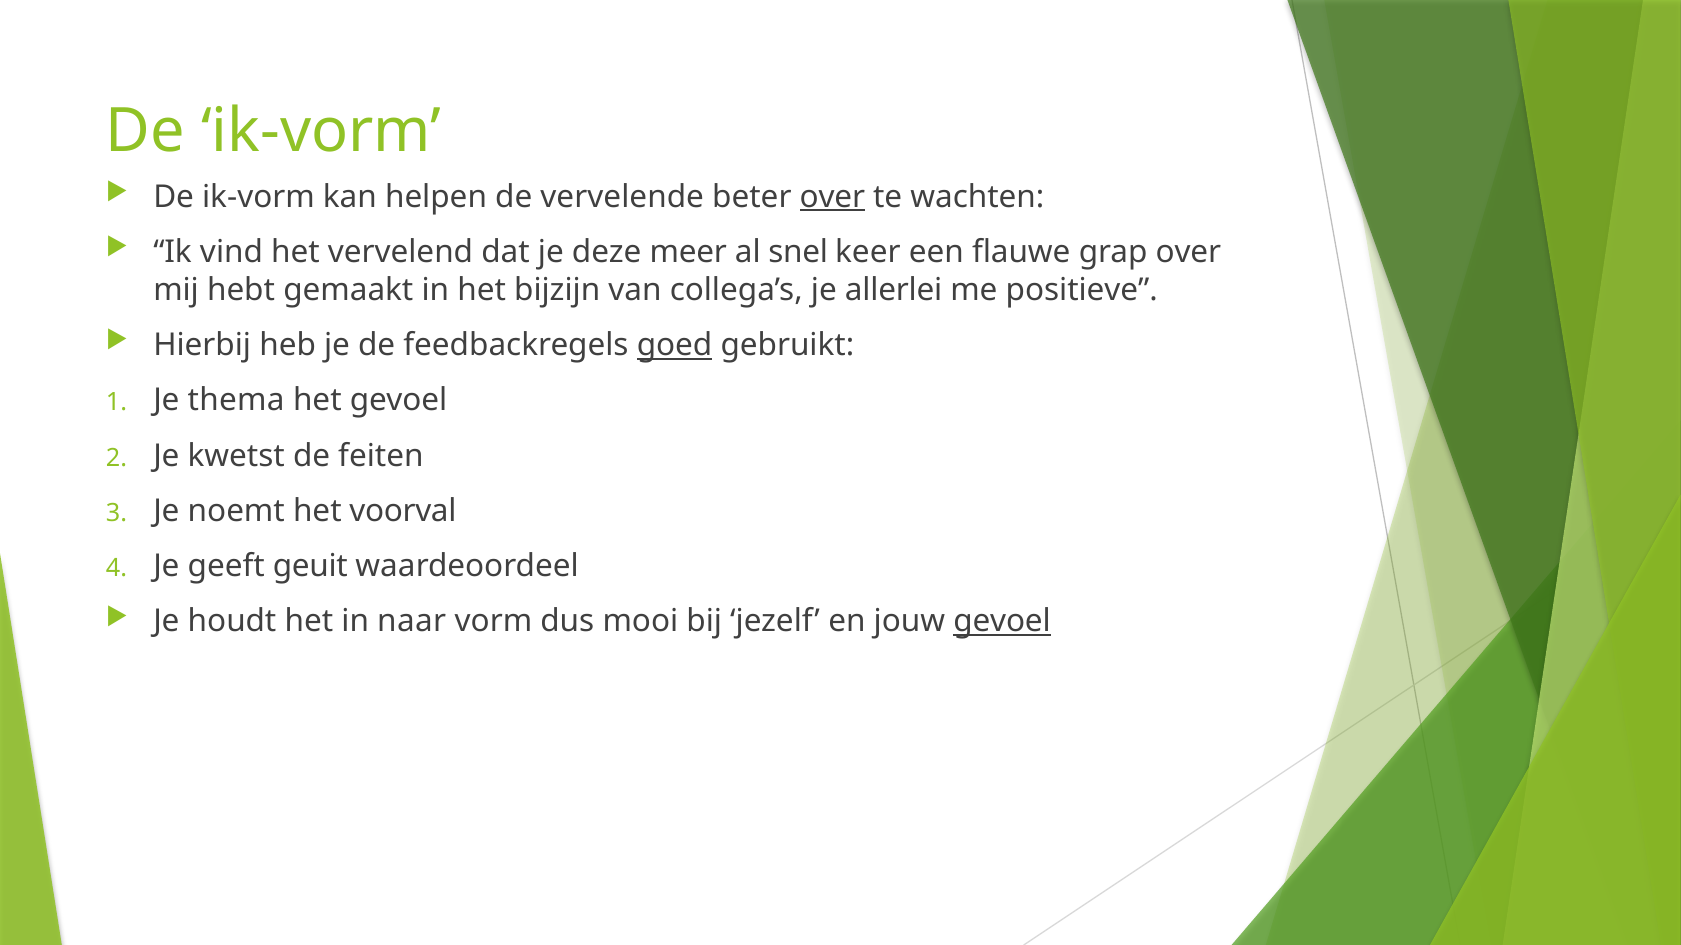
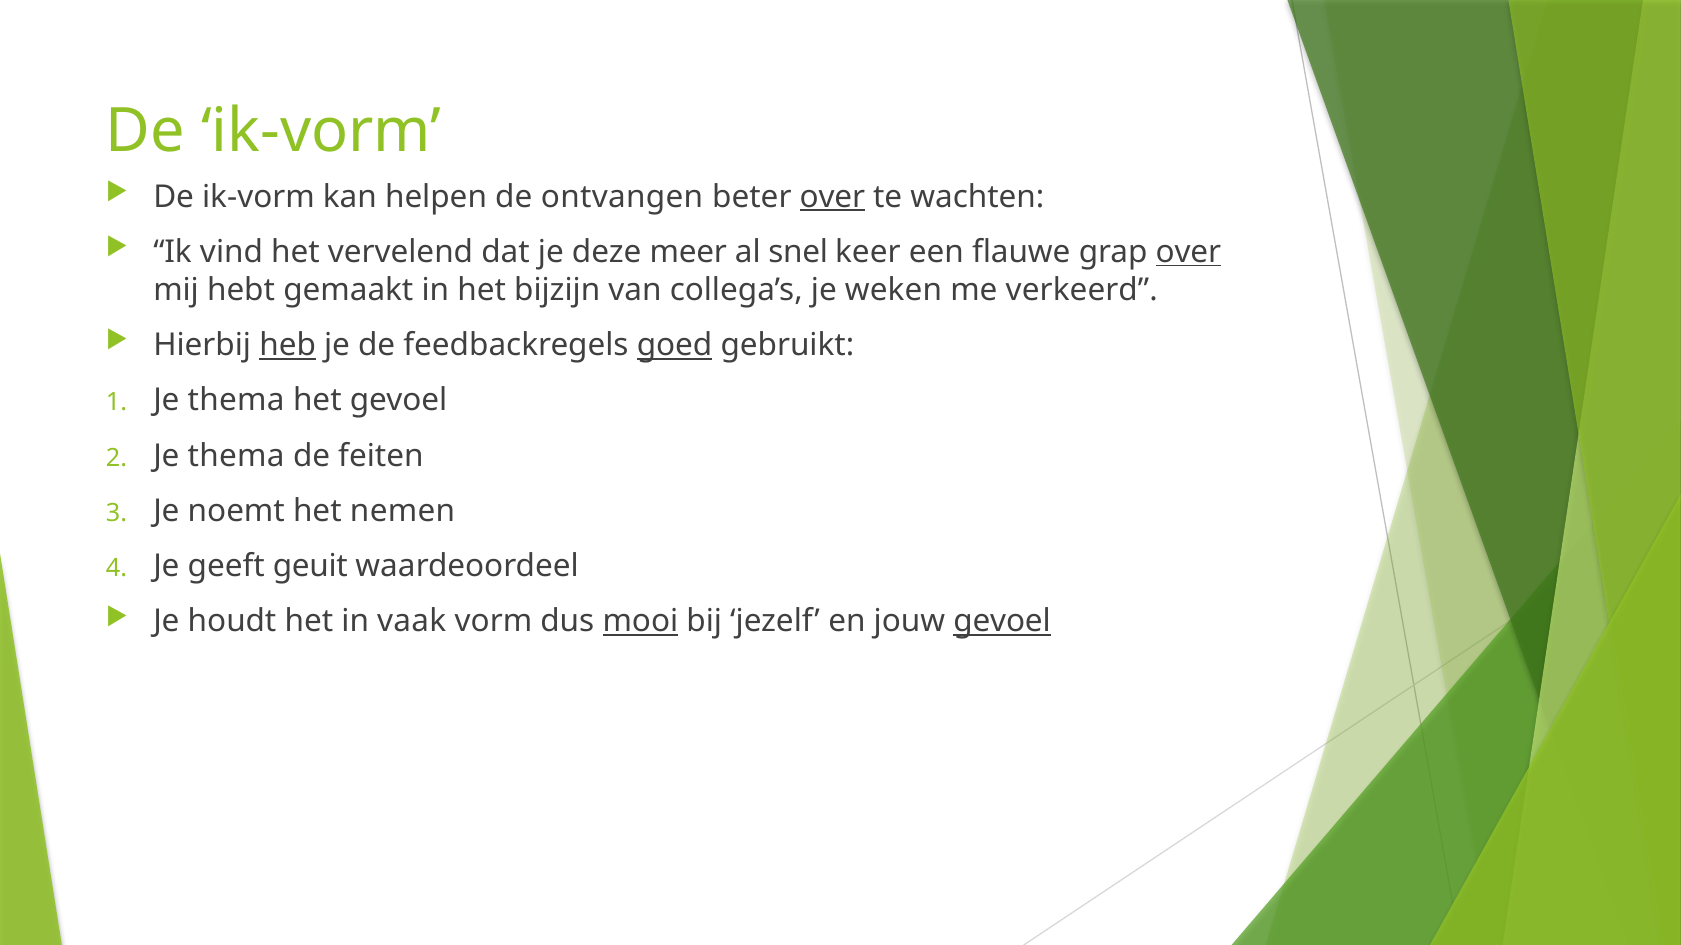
vervelende: vervelende -> ontvangen (622, 197)
over underline: none -> present (1188, 252)
allerlei: allerlei -> weken (893, 290)
positieve: positieve -> verkeerd (1082, 290)
heb underline: none -> present (288, 345)
kwetst: kwetst -> thema (236, 456)
voorval: voorval -> nemen (403, 511)
naar: naar -> vaak (412, 622)
mooi underline: none -> present (640, 622)
